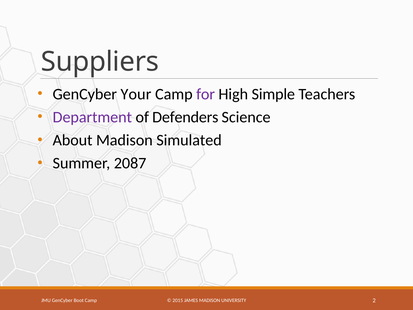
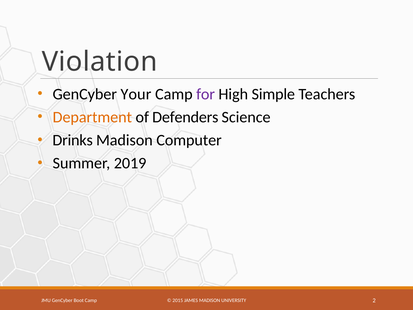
Suppliers: Suppliers -> Violation (100, 62)
Department colour: purple -> orange (92, 117)
About: About -> Drinks (73, 140)
Simulated: Simulated -> Computer (189, 140)
2087: 2087 -> 2019 (130, 163)
